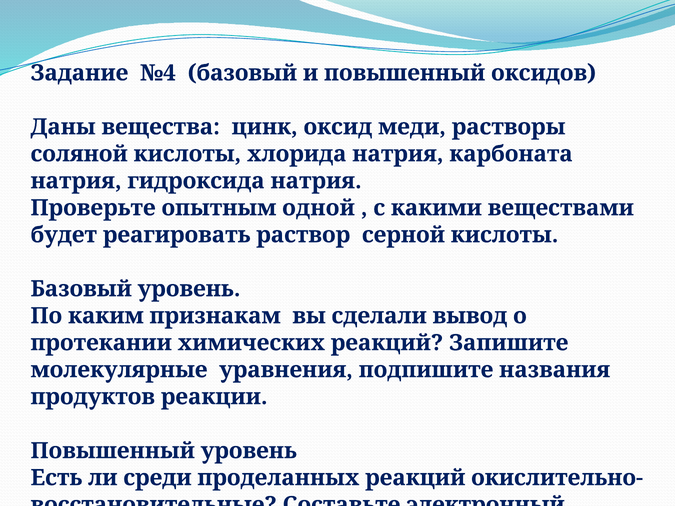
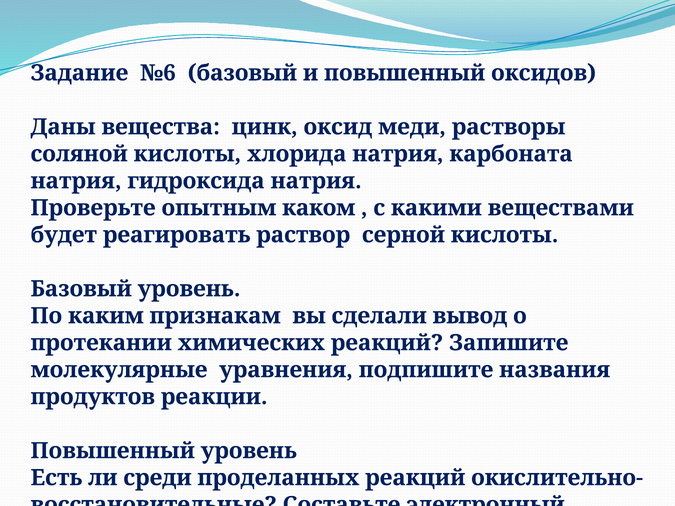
№4: №4 -> №6 (158, 73)
одной: одной -> каком (319, 208)
